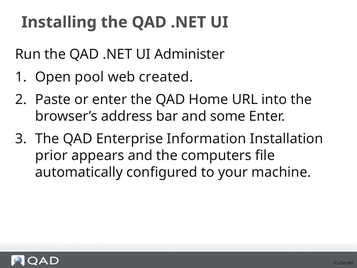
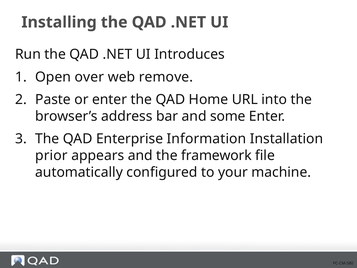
Administer: Administer -> Introduces (190, 54)
pool: pool -> over (89, 77)
created: created -> remove (166, 77)
computers: computers -> framework (216, 155)
